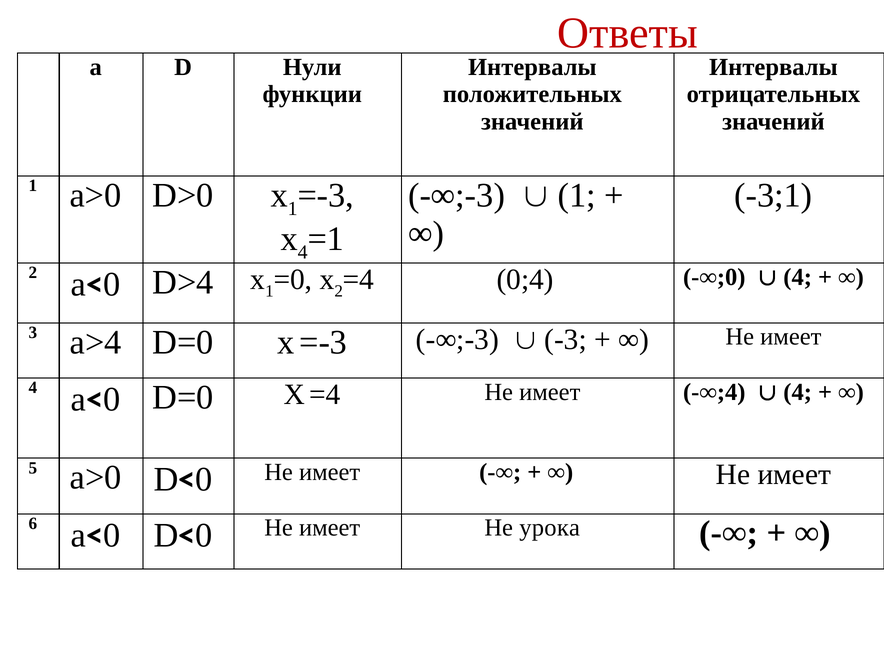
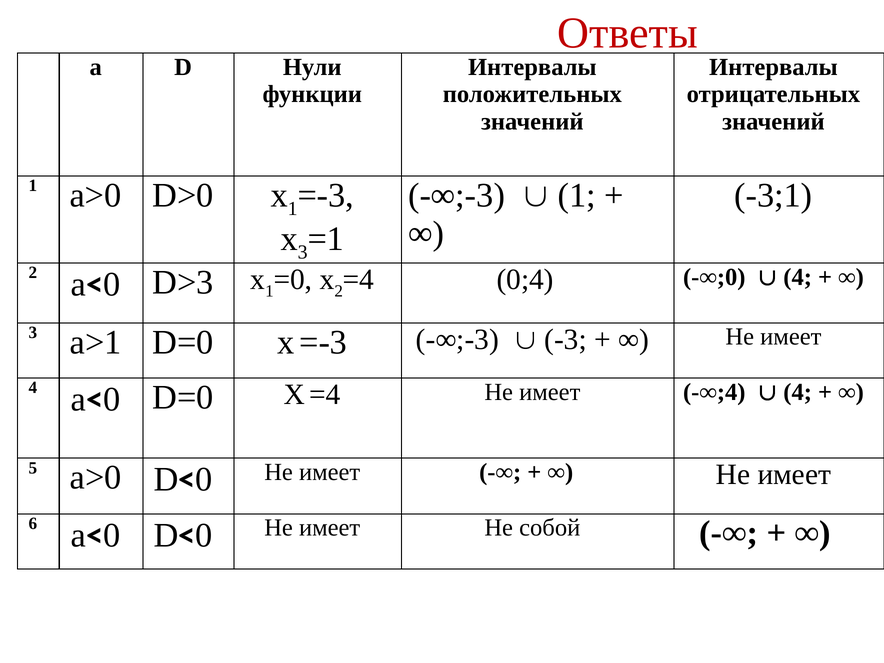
x 4: 4 -> 3 (303, 252)
D>4: D>4 -> D>3 (183, 282)
a>4: a>4 -> a>1 (96, 342)
урока: урока -> собой (550, 528)
